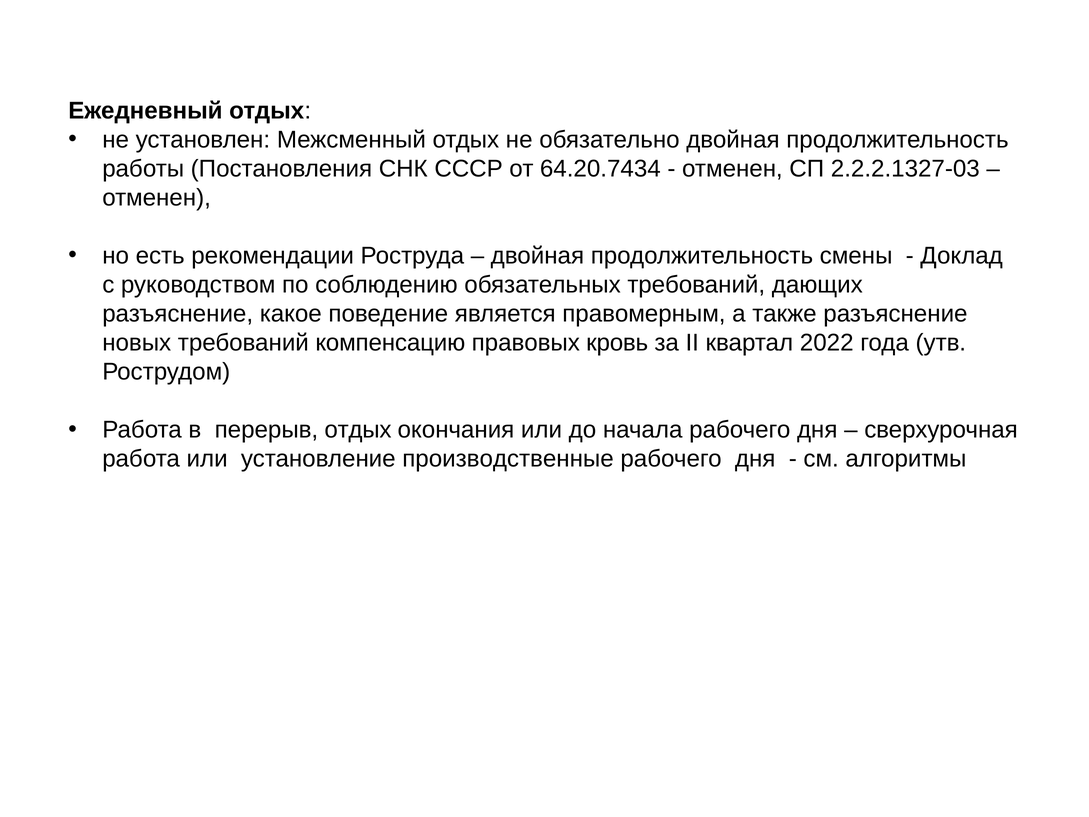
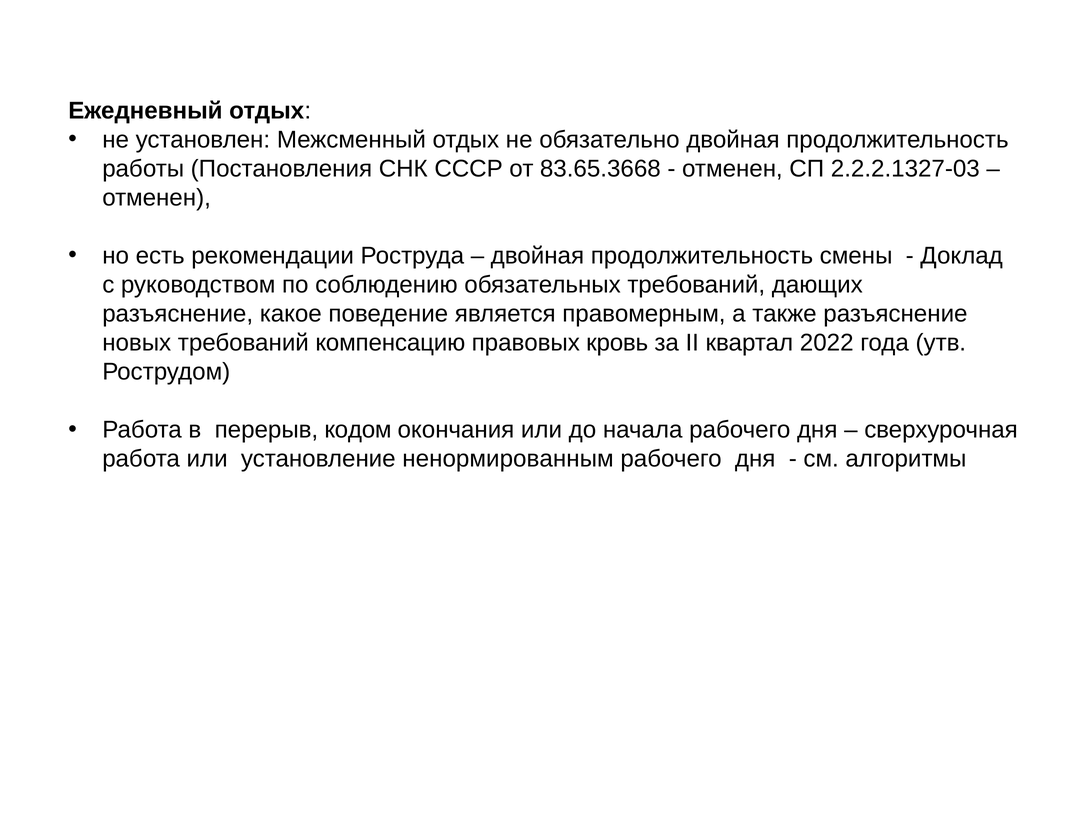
64.20.7434: 64.20.7434 -> 83.65.3668 (600, 169)
перерыв отдых: отдых -> кодом (358, 430)
производственные: производственные -> ненормированным (508, 459)
